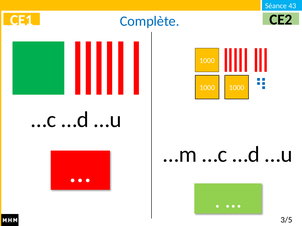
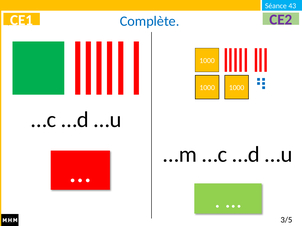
CE2 colour: black -> purple (281, 20)
